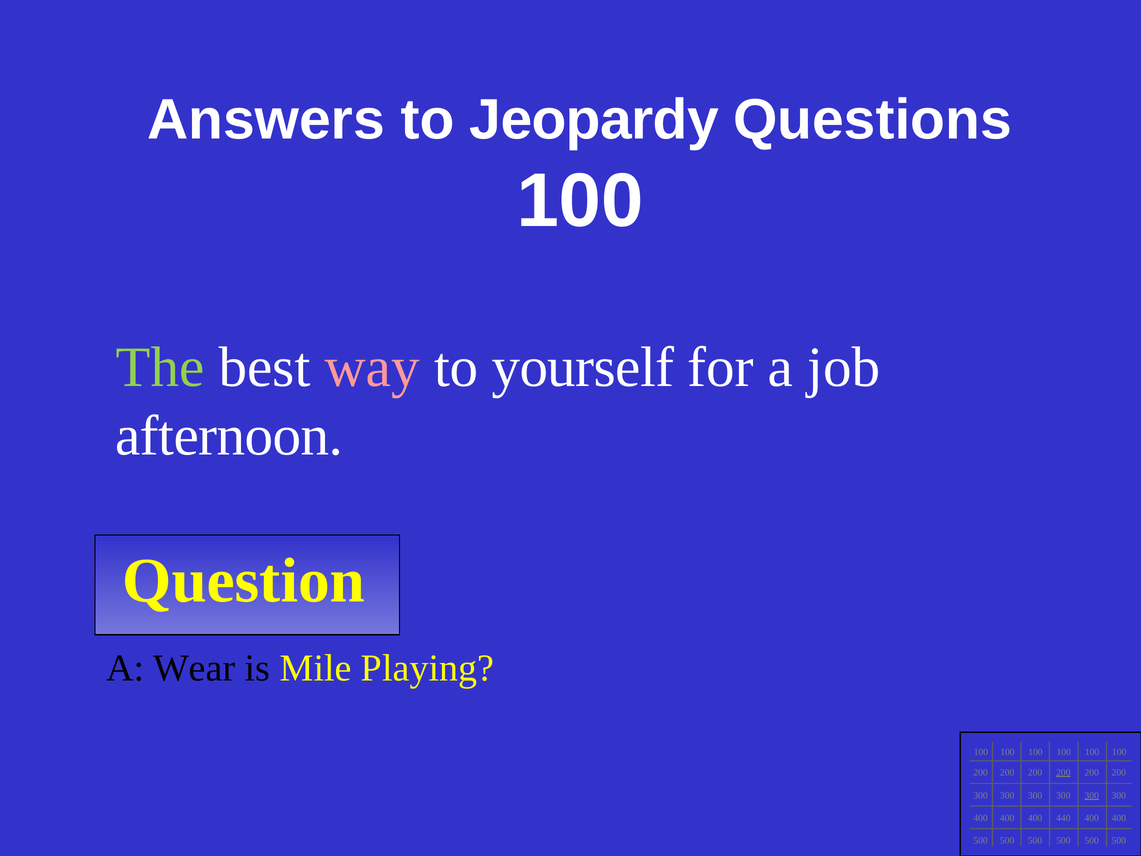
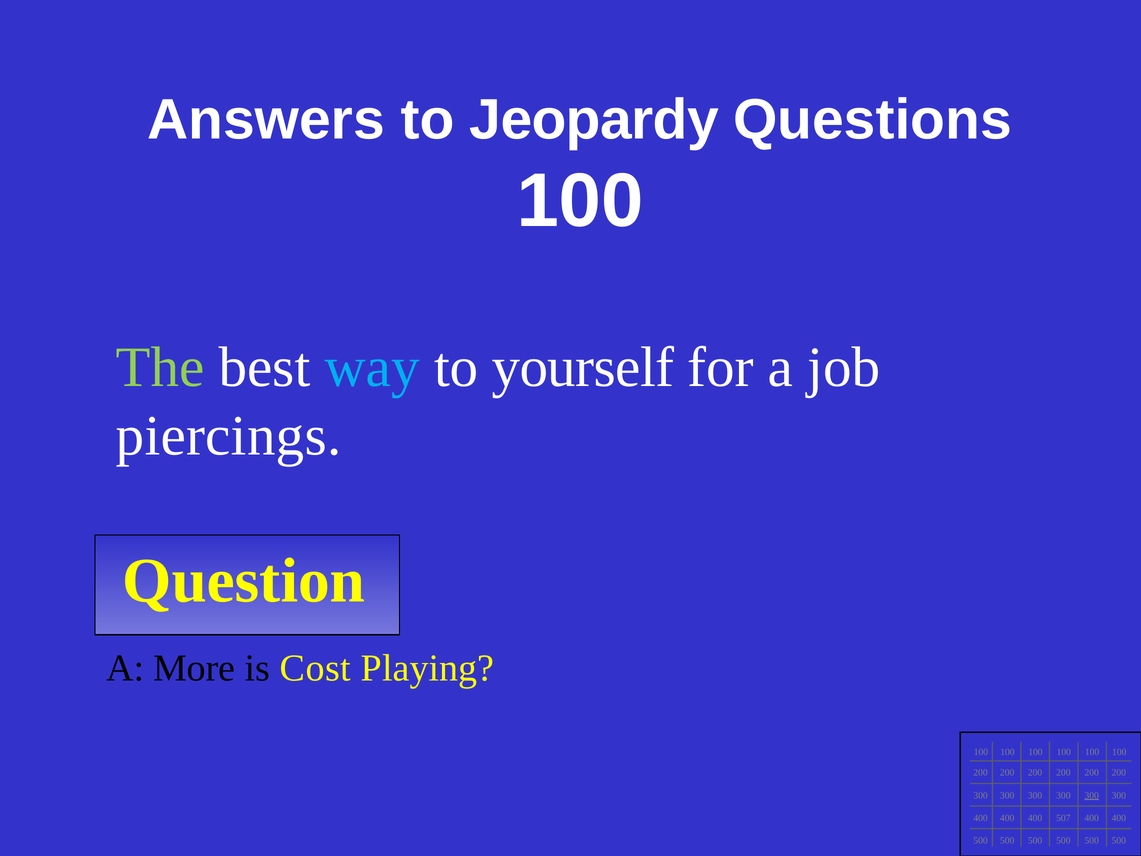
way colour: pink -> light blue (372, 367)
afternoon: afternoon -> piercings (229, 436)
Wear: Wear -> More (194, 668)
Mile: Mile -> Cost (315, 668)
200 underline: present -> none (1063, 772)
440: 440 -> 507 (1063, 818)
